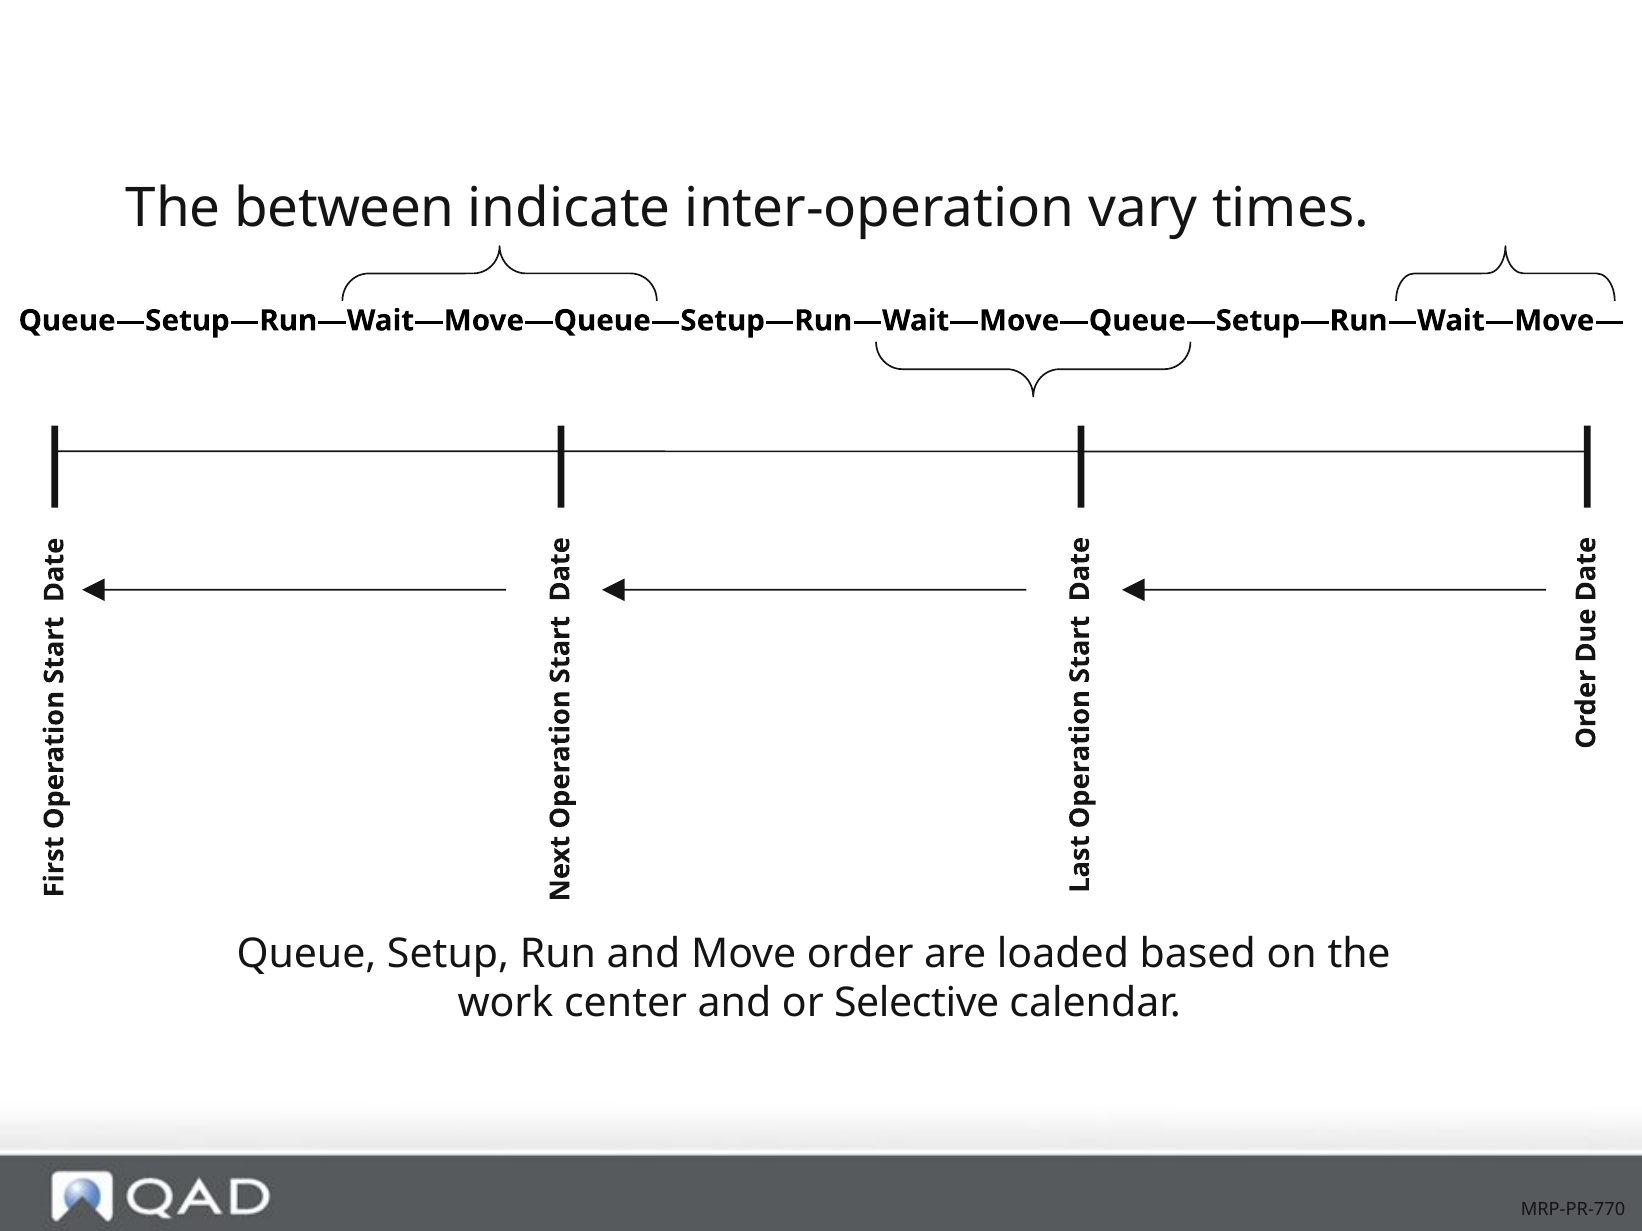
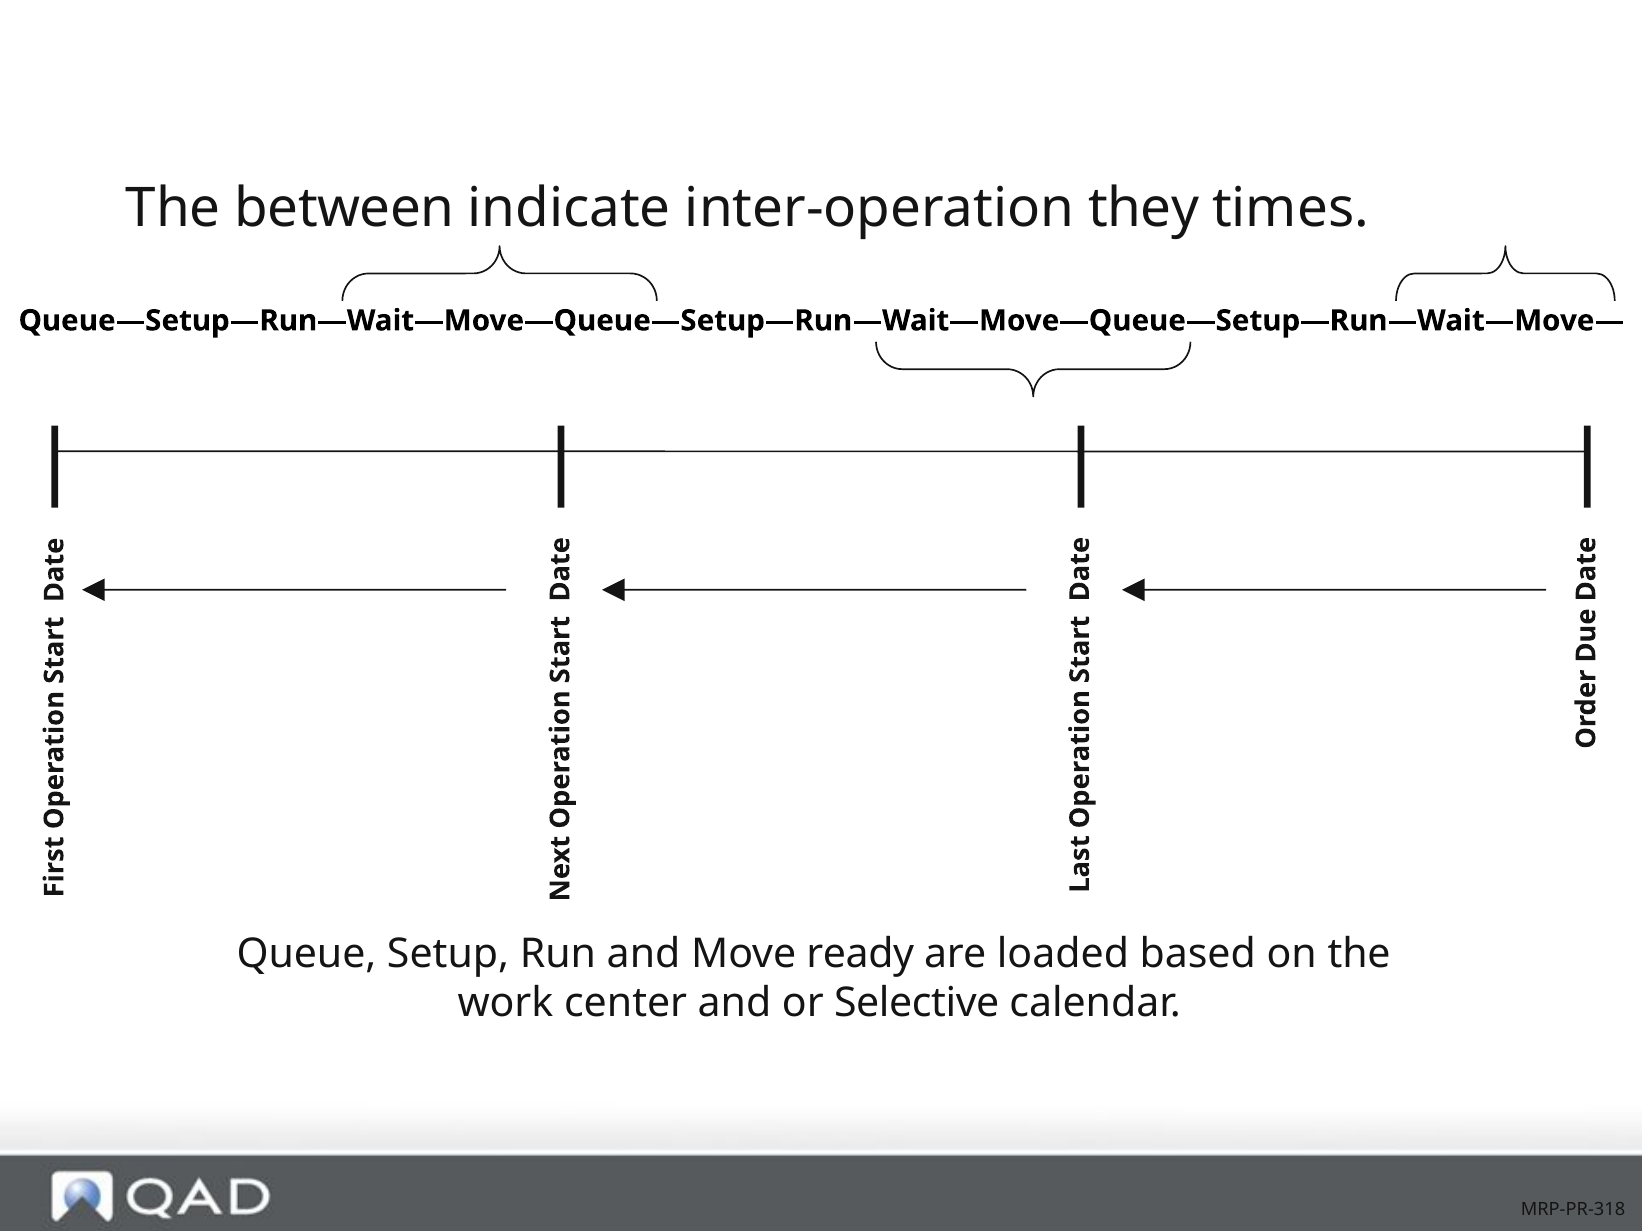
vary: vary -> they (1144, 208)
order: order -> ready (860, 954)
MRP-PR-770: MRP-PR-770 -> MRP-PR-318 (1573, 1210)
